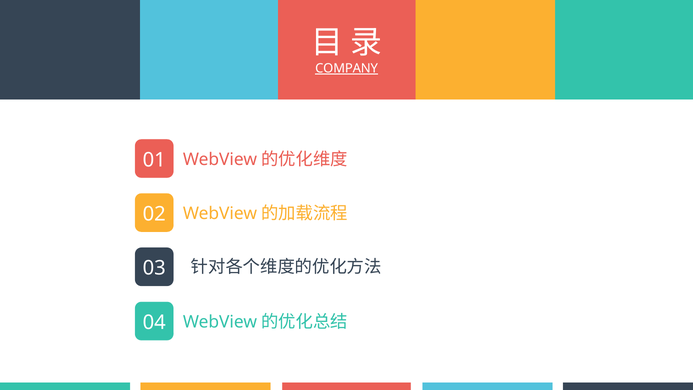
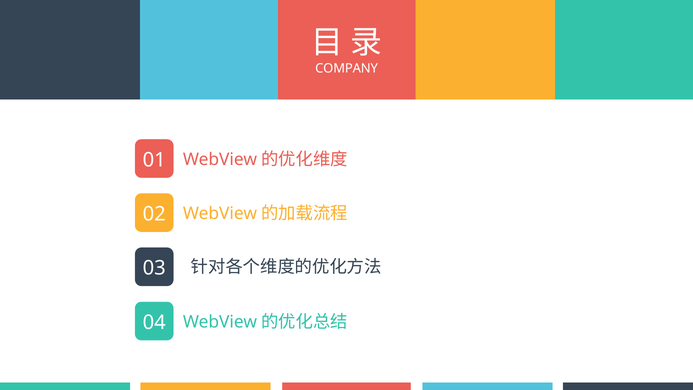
COMPANY underline: present -> none (347, 68)
